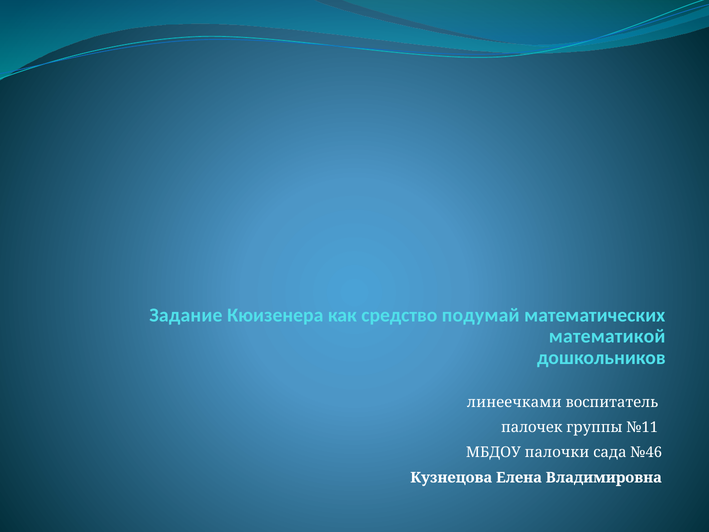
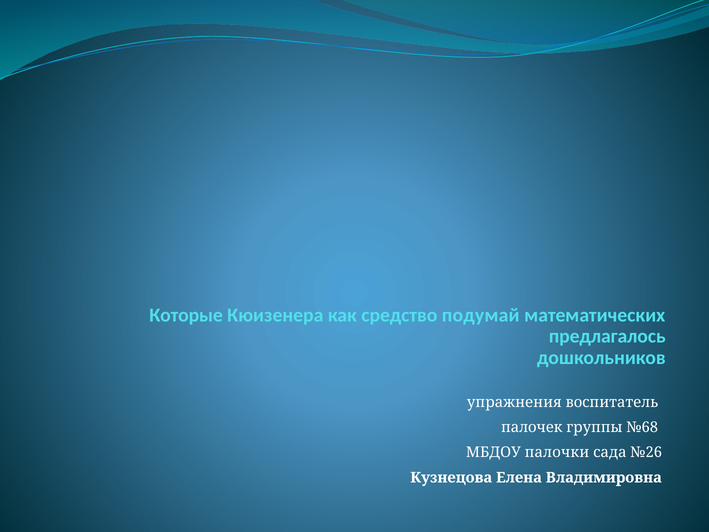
Задание: Задание -> Которые (186, 315)
математикой: математикой -> предлагалось (607, 336)
линеечками: линеечками -> упражнения (514, 402)
№11: №11 -> №68 (642, 427)
№46: №46 -> №26 (646, 452)
